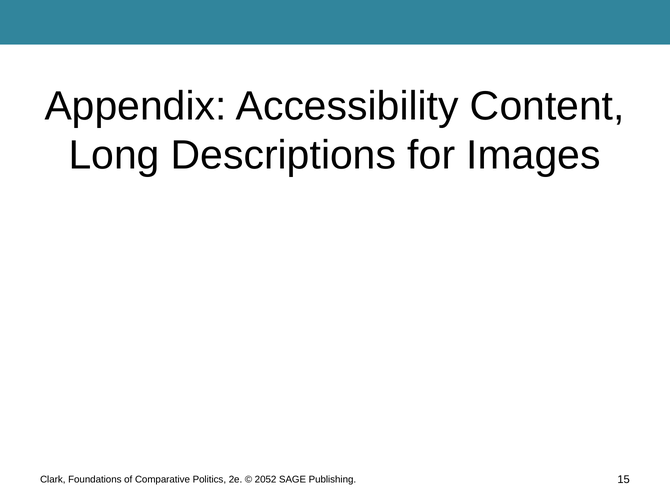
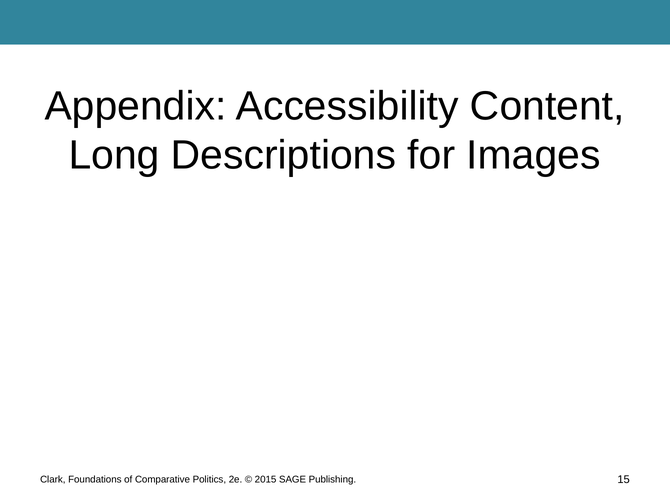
2052: 2052 -> 2015 (266, 480)
